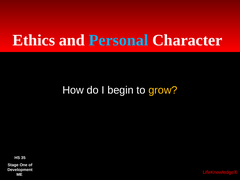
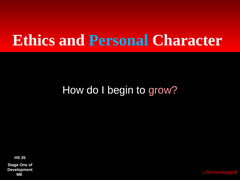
grow colour: yellow -> pink (163, 90)
